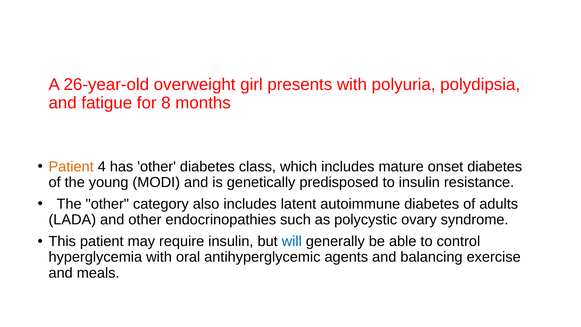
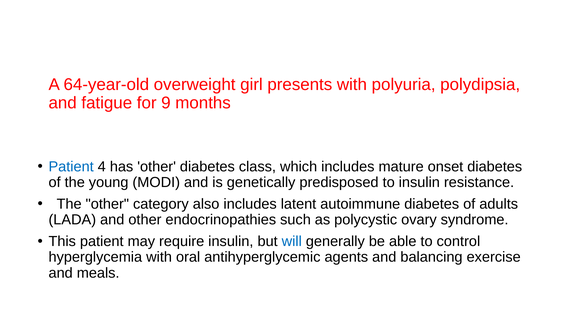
26-year-old: 26-year-old -> 64-year-old (106, 85)
8: 8 -> 9 (166, 103)
Patient colour: orange -> blue (71, 167)
